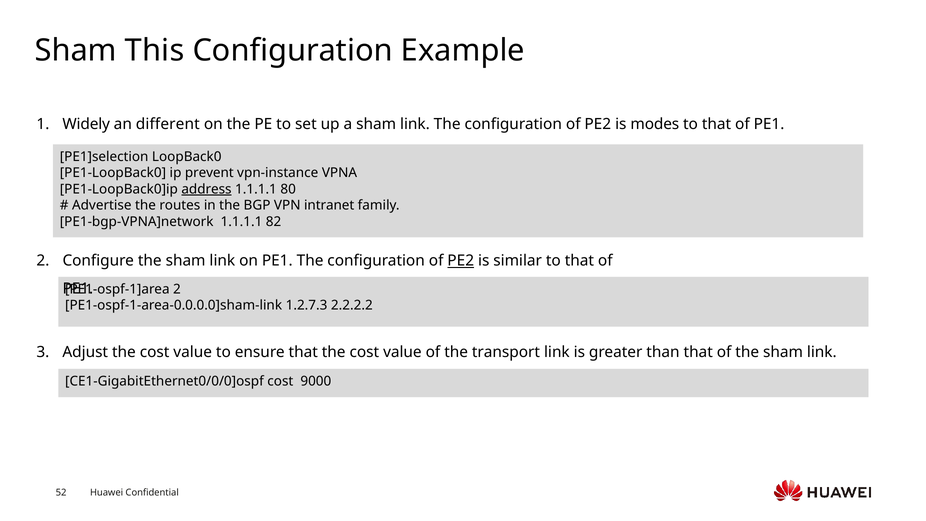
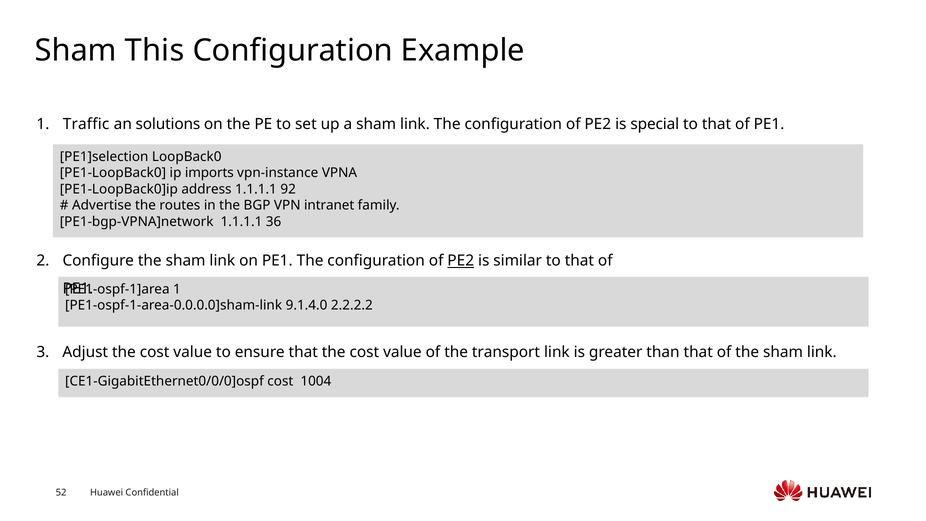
Widely: Widely -> Traffic (86, 124)
different: different -> solutions (168, 124)
modes: modes -> special (655, 124)
prevent: prevent -> imports (209, 173)
address underline: present -> none (207, 189)
80: 80 -> 92 (288, 189)
82: 82 -> 36 (274, 222)
2: 2 -> 1 (177, 289)
1.2.7.3: 1.2.7.3 -> 9.1.4.0 (307, 305)
9000: 9000 -> 1004 (316, 381)
